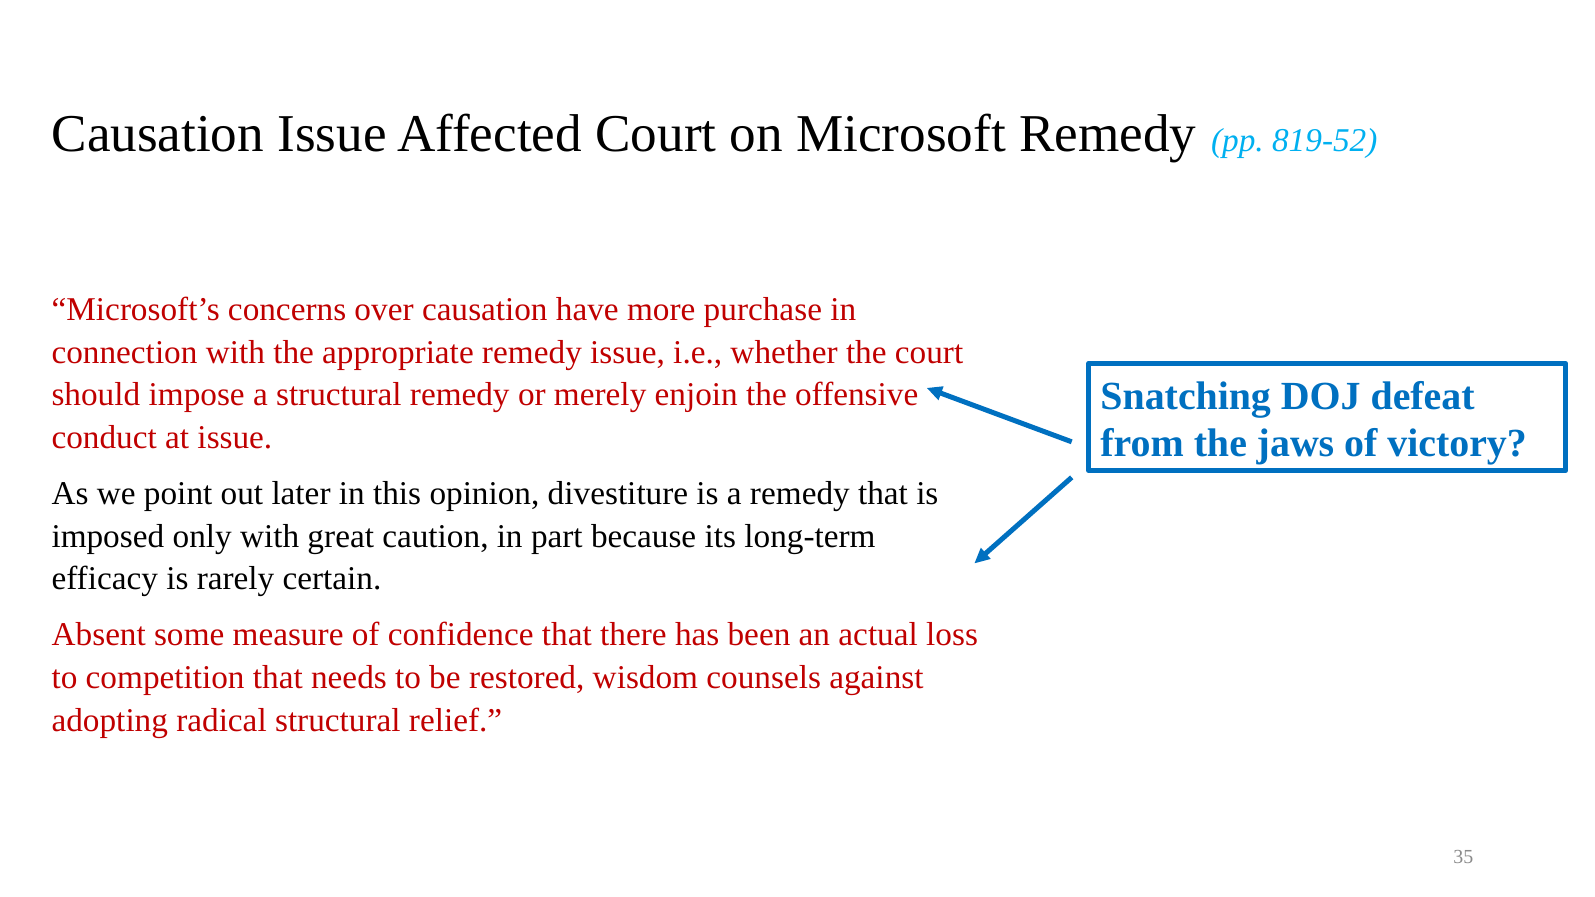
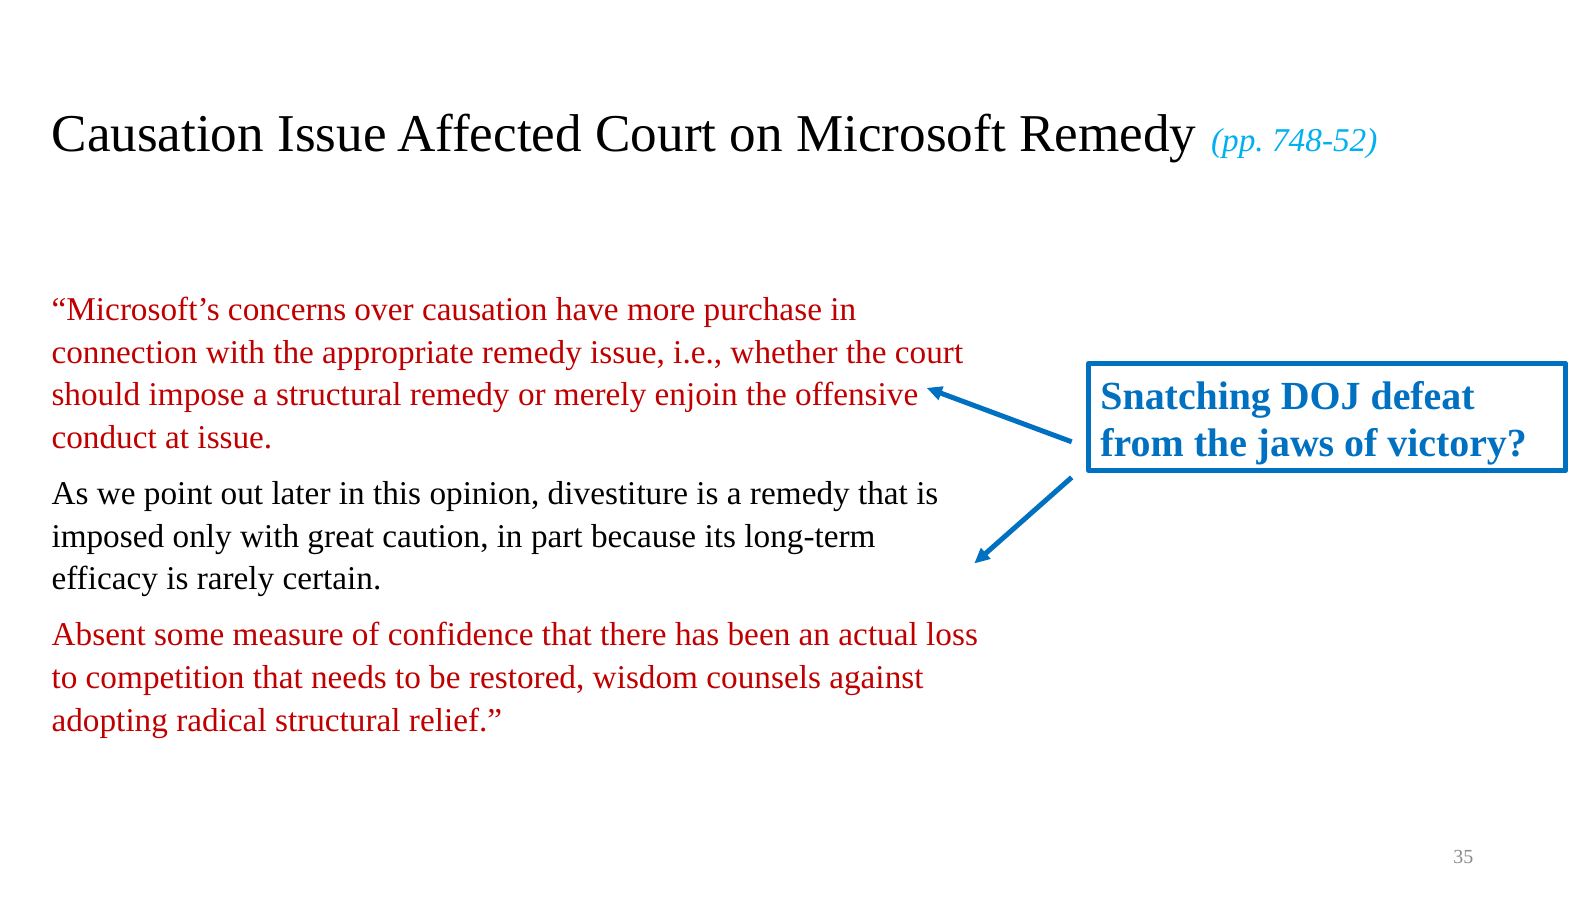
819-52: 819-52 -> 748-52 (1325, 141)
